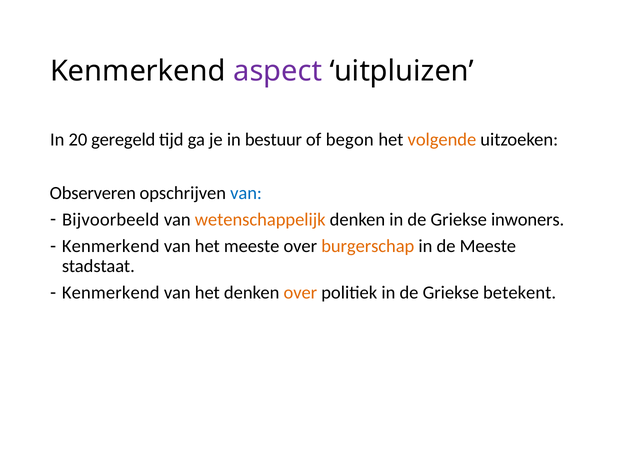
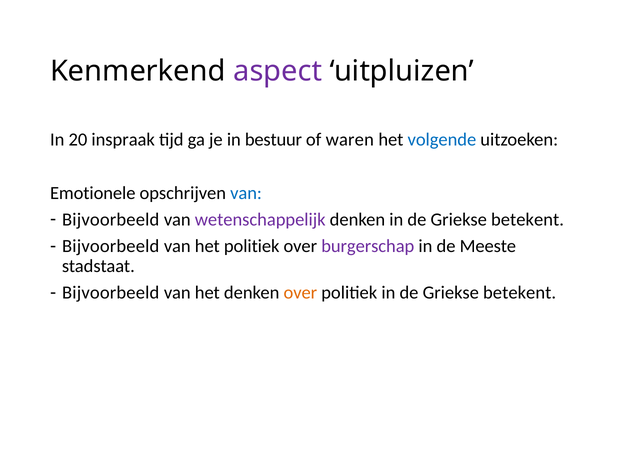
geregeld: geregeld -> inspraak (123, 140)
begon: begon -> waren (350, 140)
volgende colour: orange -> blue (442, 140)
Observeren: Observeren -> Emotionele (93, 193)
wetenschappelijk colour: orange -> purple (260, 220)
inwoners: inwoners -> betekent (528, 220)
Kenmerkend: Kenmerkend -> Bijvoorbeeld (111, 246)
het meeste: meeste -> politiek (252, 246)
burgerschap colour: orange -> purple (368, 246)
Kenmerkend: Kenmerkend -> Bijvoorbeeld (111, 293)
